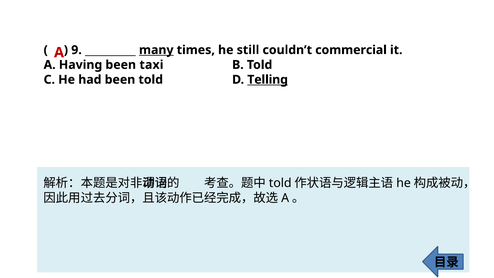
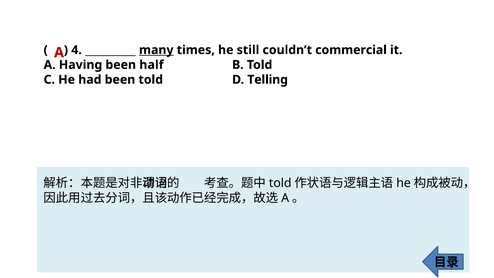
9: 9 -> 4 (77, 50)
taxi: taxi -> half (151, 65)
Telling underline: present -> none (268, 80)
